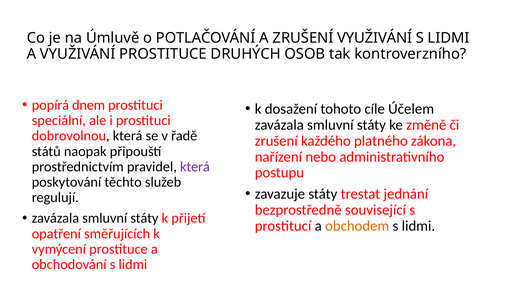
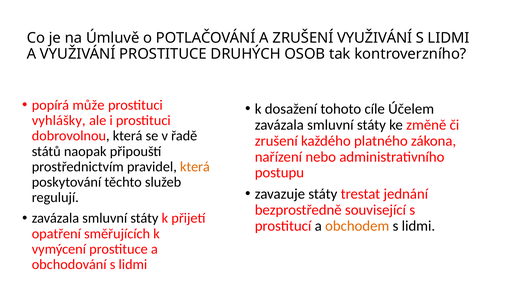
dnem: dnem -> může (88, 105)
speciální: speciální -> vyhlášky (59, 121)
která colour: purple -> orange (195, 167)
